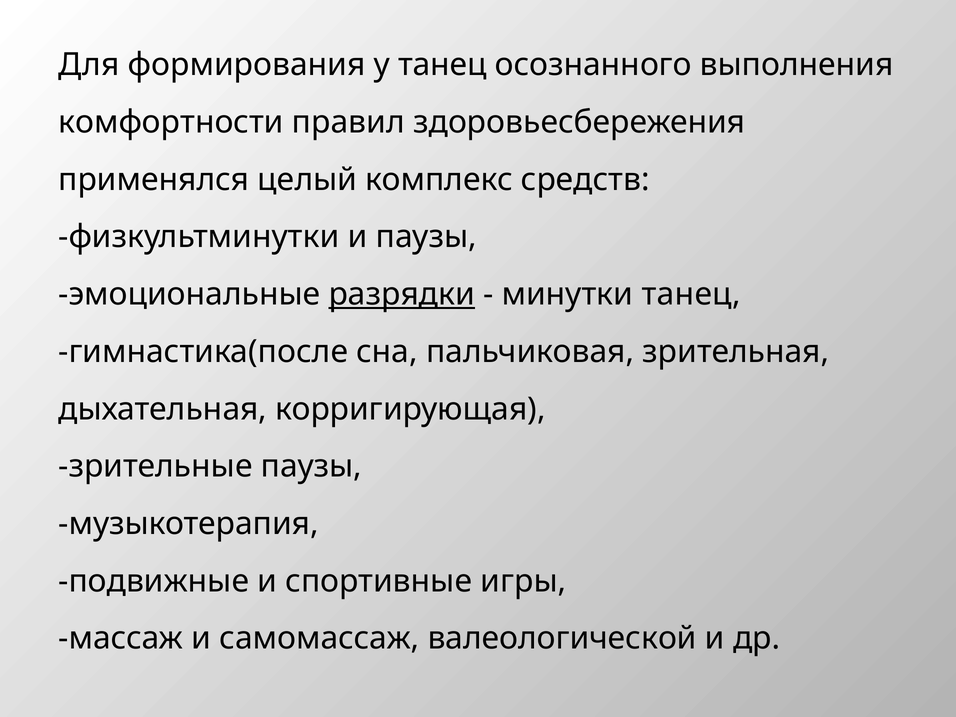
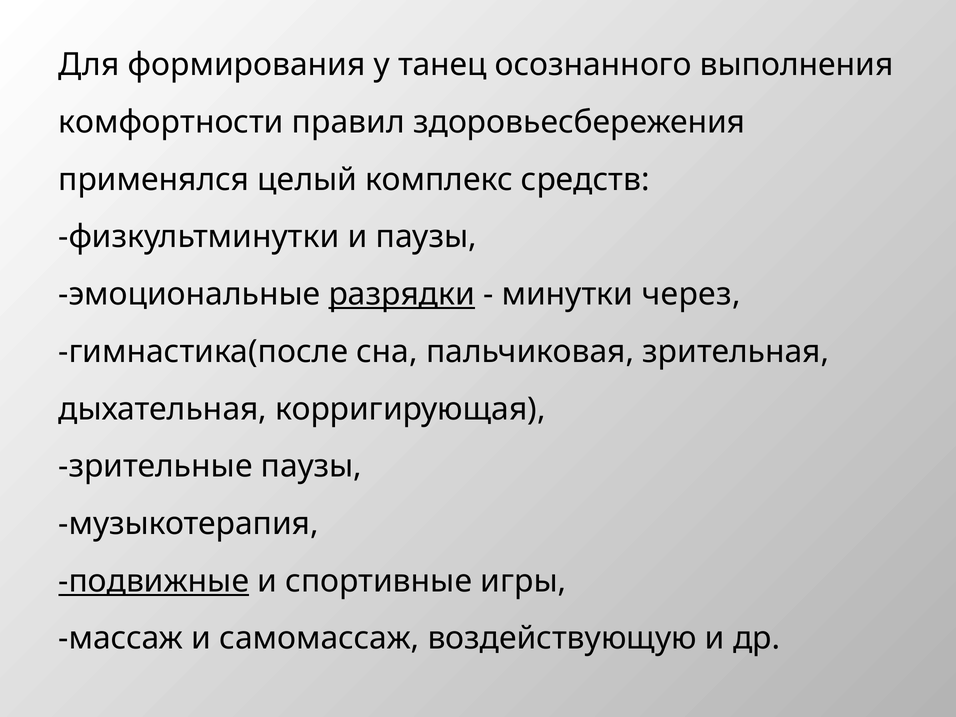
минутки танец: танец -> через (691, 294)
подвижные underline: none -> present (154, 581)
валеологической: валеологической -> воздействующую (562, 638)
